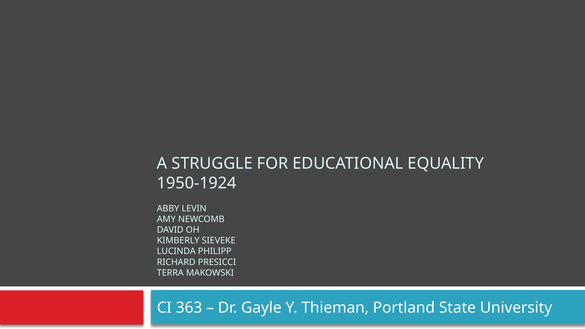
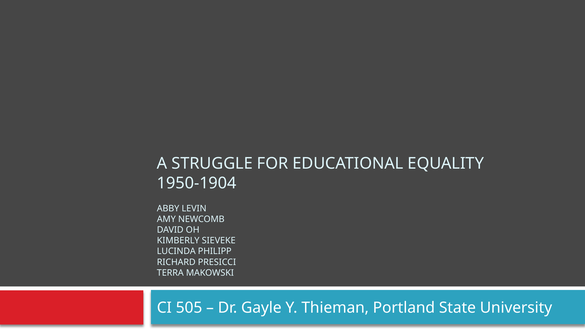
1950-1924: 1950-1924 -> 1950-1904 (197, 183)
363: 363 -> 505 (189, 308)
